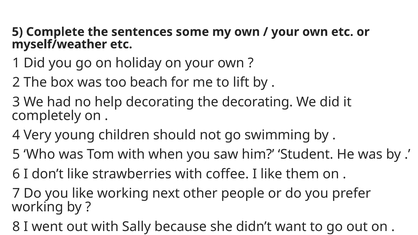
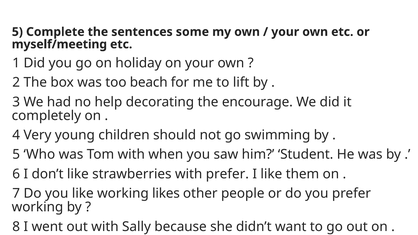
myself/weather: myself/weather -> myself/meeting (59, 44)
the decorating: decorating -> encourage (257, 102)
with coffee: coffee -> prefer (227, 174)
next: next -> likes (166, 193)
